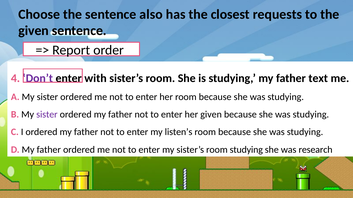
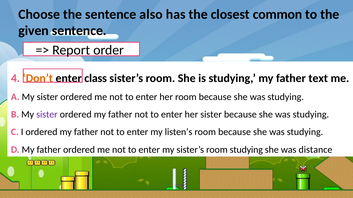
requests: requests -> common (278, 14)
‛Don’t colour: purple -> orange (38, 78)
with: with -> class (96, 78)
her given: given -> sister (211, 115)
research: research -> distance (315, 150)
